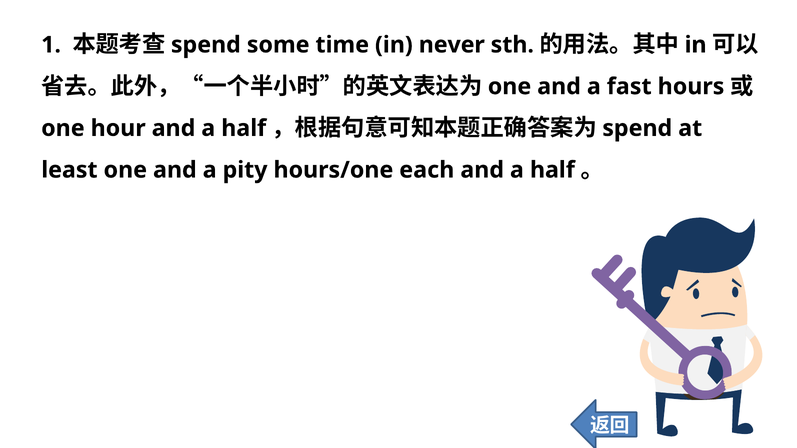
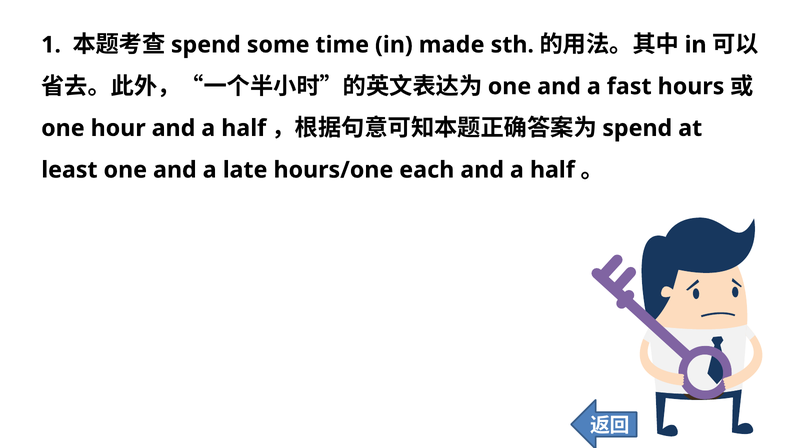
never: never -> made (452, 45)
pity: pity -> late (245, 170)
